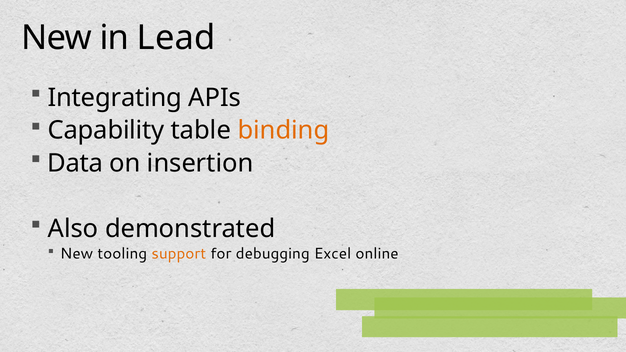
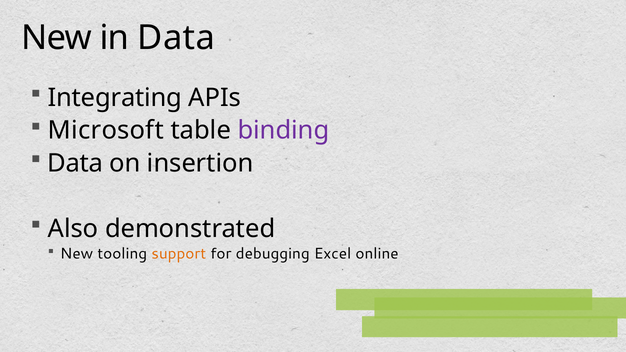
in Lead: Lead -> Data (176, 38)
Capability: Capability -> Microsoft (106, 131)
binding colour: orange -> purple (284, 131)
